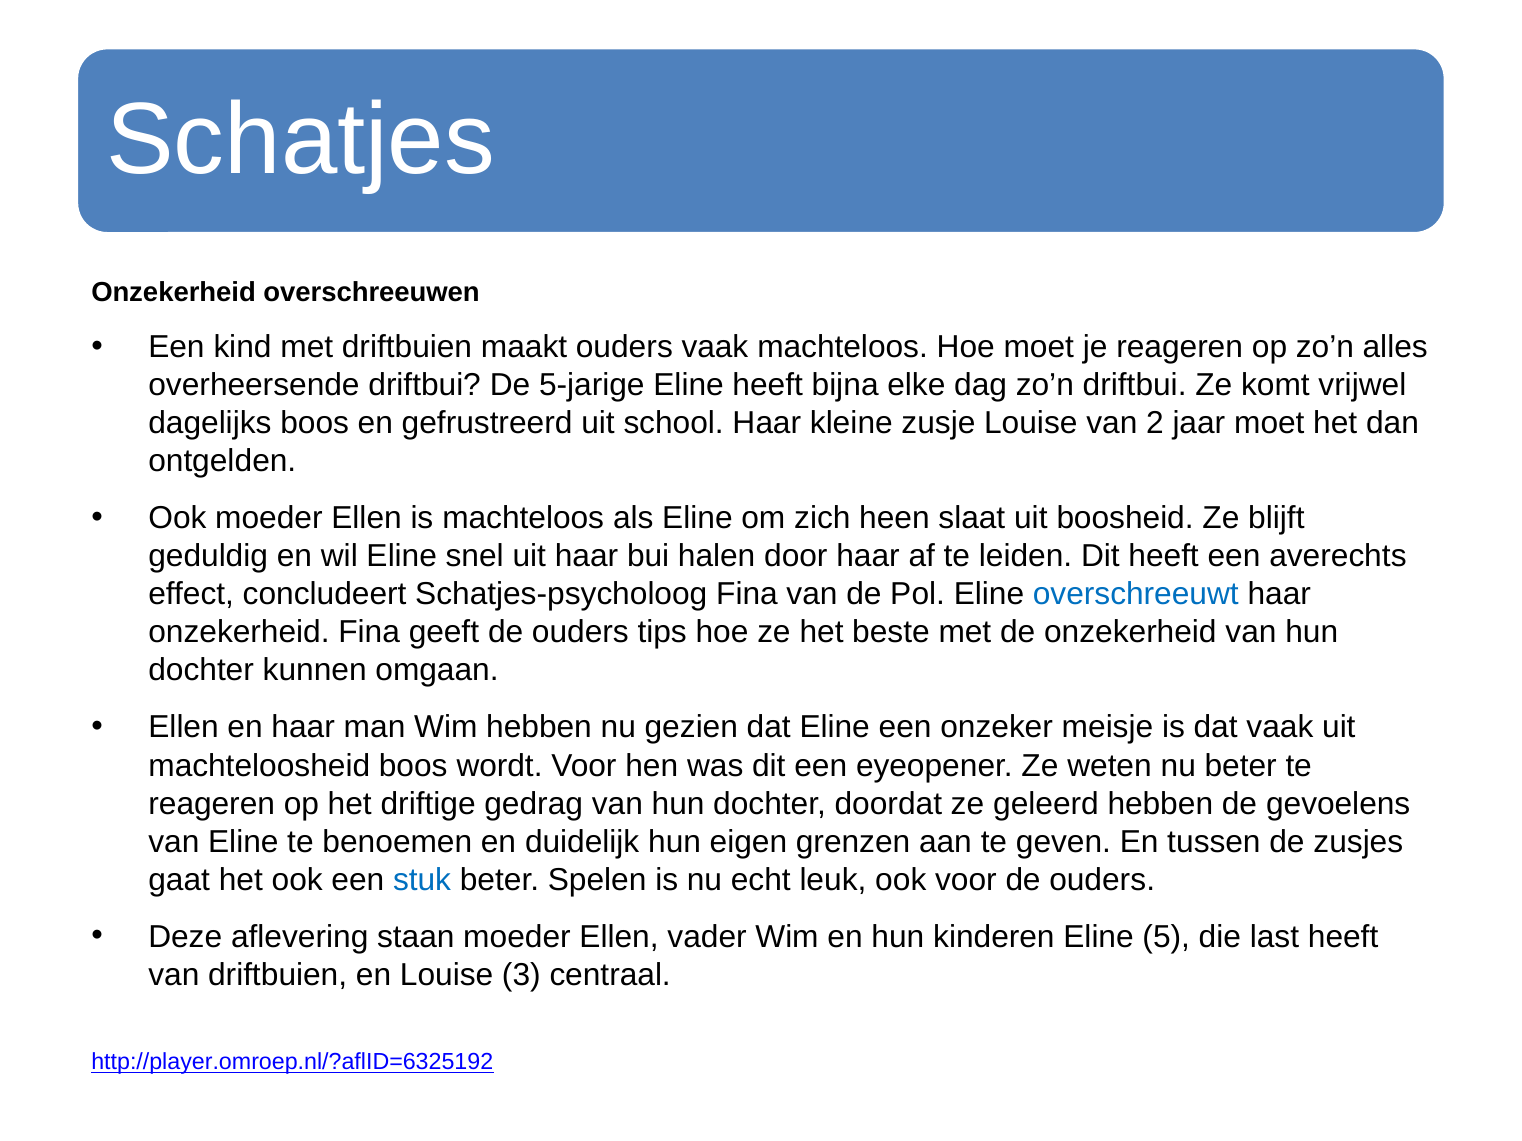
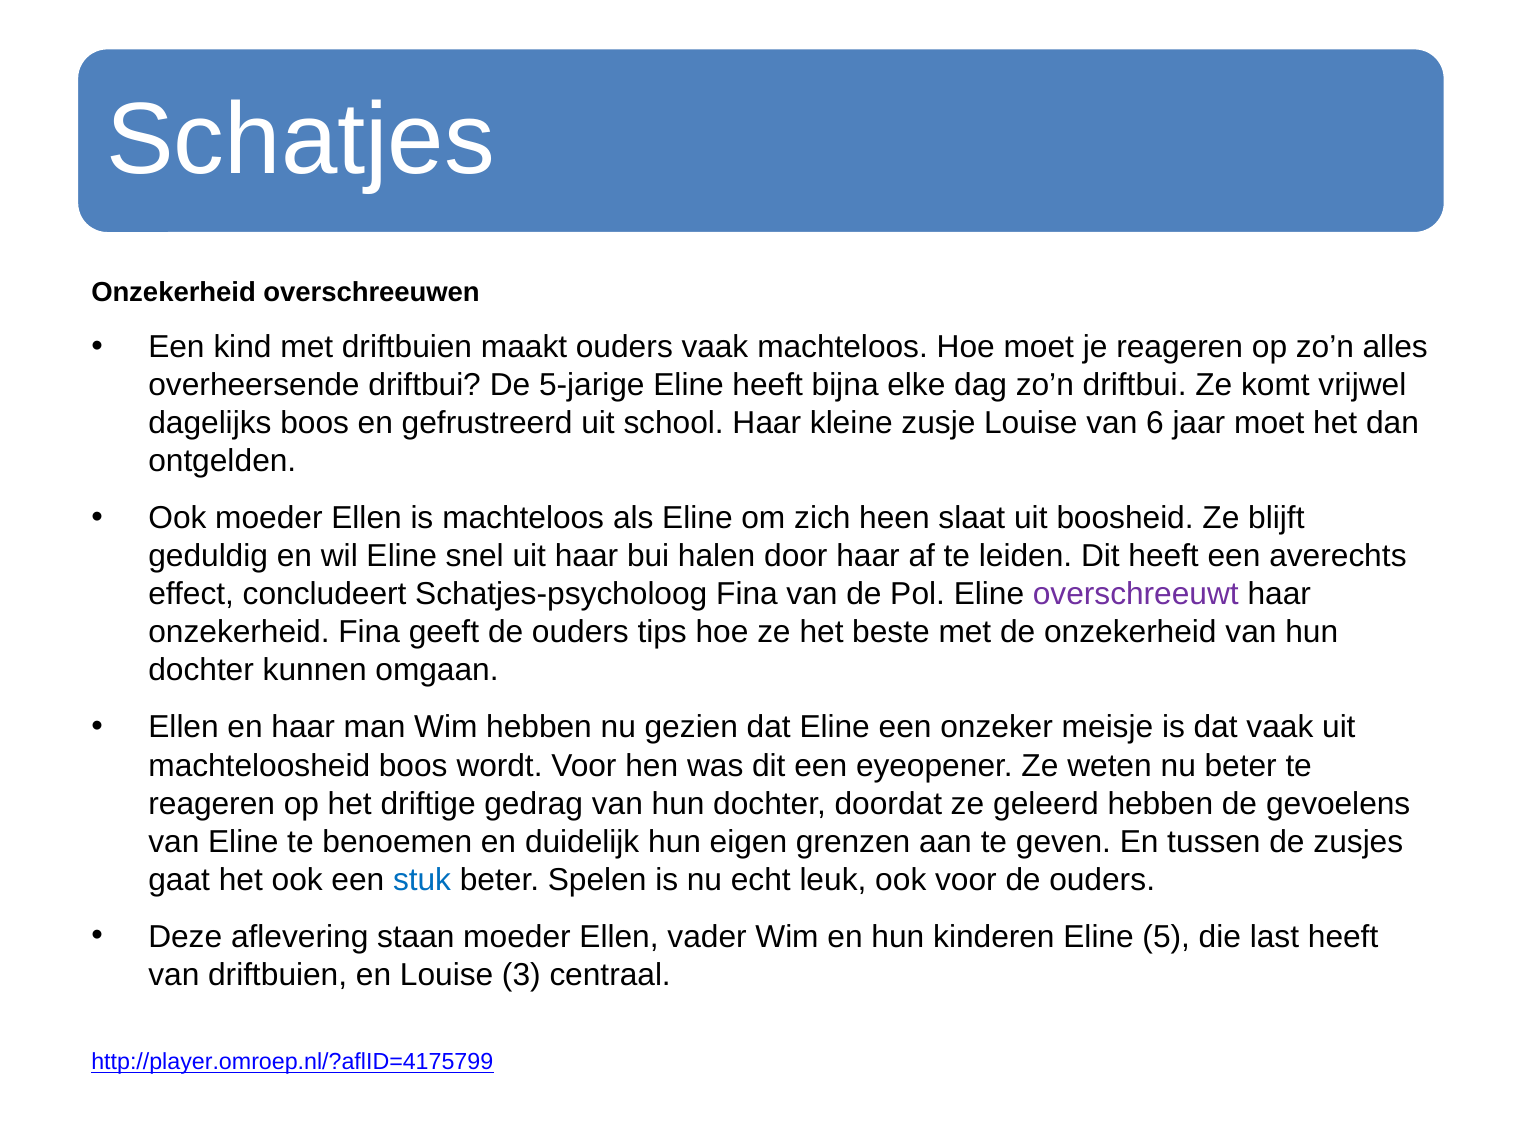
2: 2 -> 6 (1155, 423)
overschreeuwt colour: blue -> purple (1136, 595)
http://player.omroep.nl/?aflID=6325192: http://player.omroep.nl/?aflID=6325192 -> http://player.omroep.nl/?aflID=4175799 (292, 1063)
